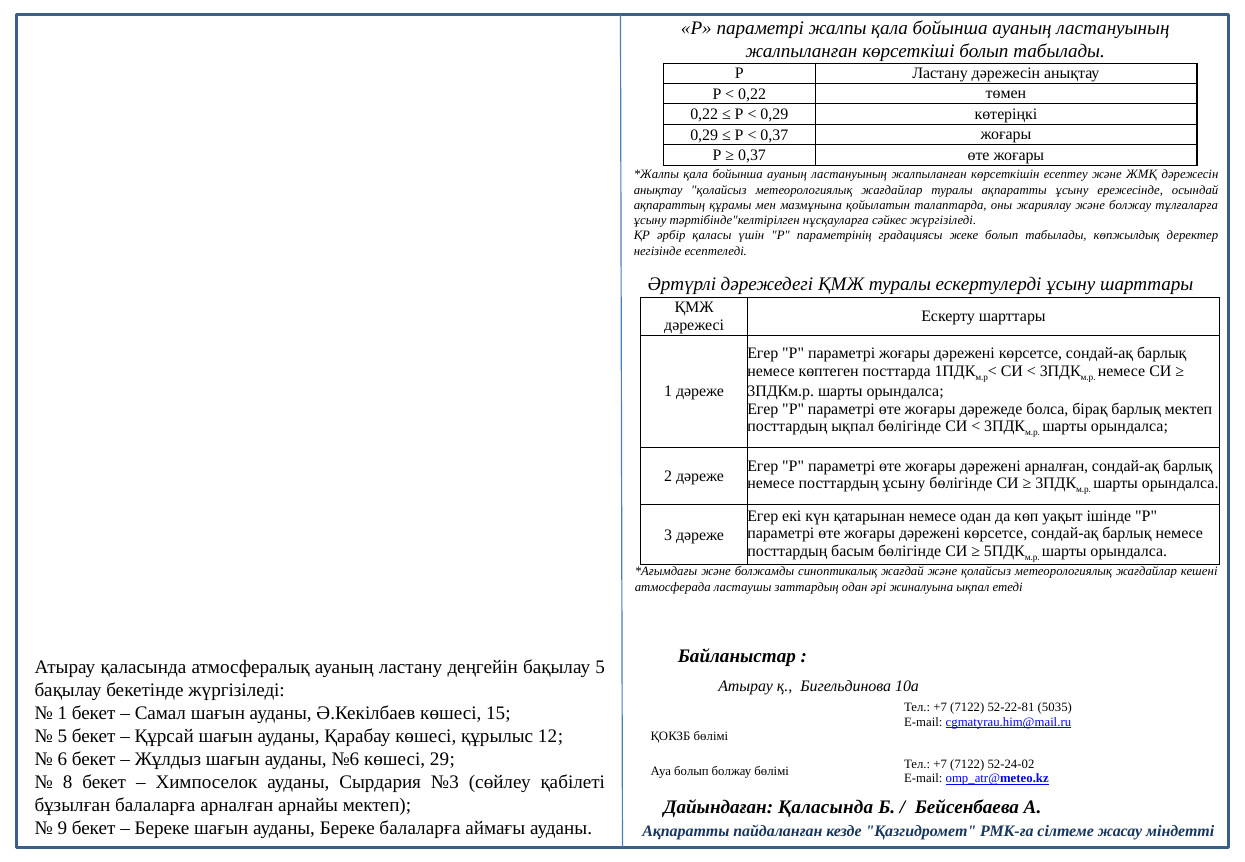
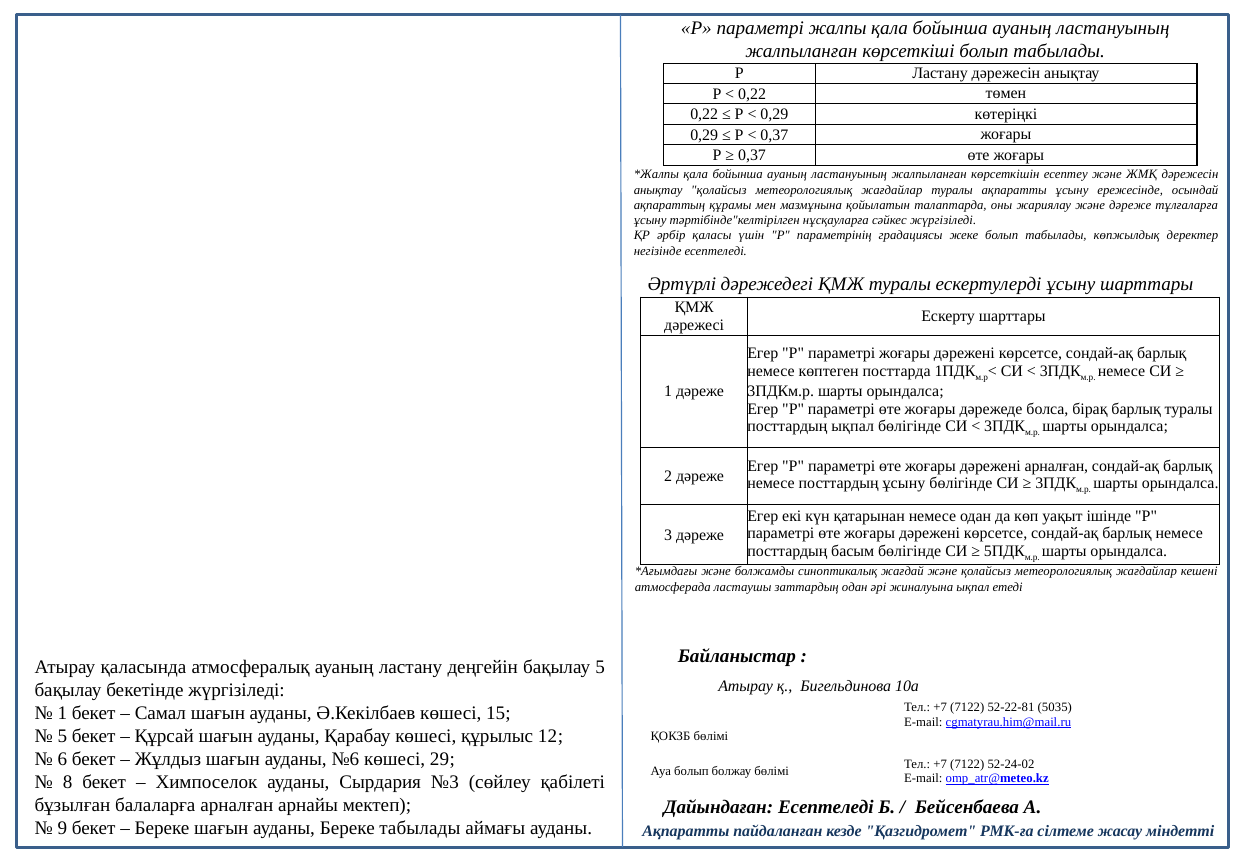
және болжау: болжау -> дәреже (1130, 205)
барлық мектеп: мектеп -> туралы (1189, 409)
Дайындаған Қаласында: Қаласында -> Есептеледі (826, 807)
Береке балаларға: балаларға -> табылады (420, 828)
